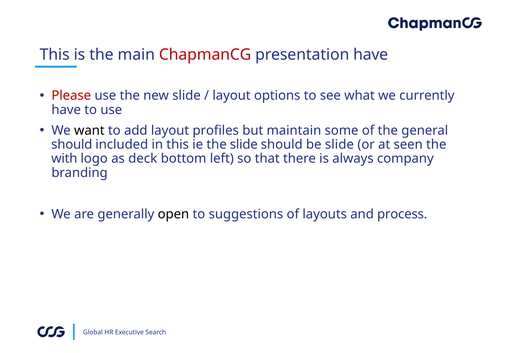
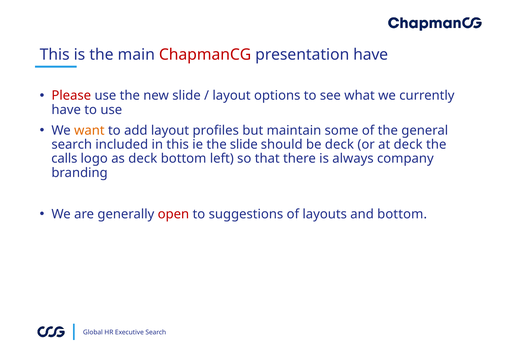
want colour: black -> orange (89, 130)
should: should -> search (72, 145)
be slide: slide -> deck (339, 145)
at seen: seen -> deck (408, 145)
with: with -> calls (64, 159)
open colour: black -> red (173, 214)
and process: process -> bottom (402, 214)
